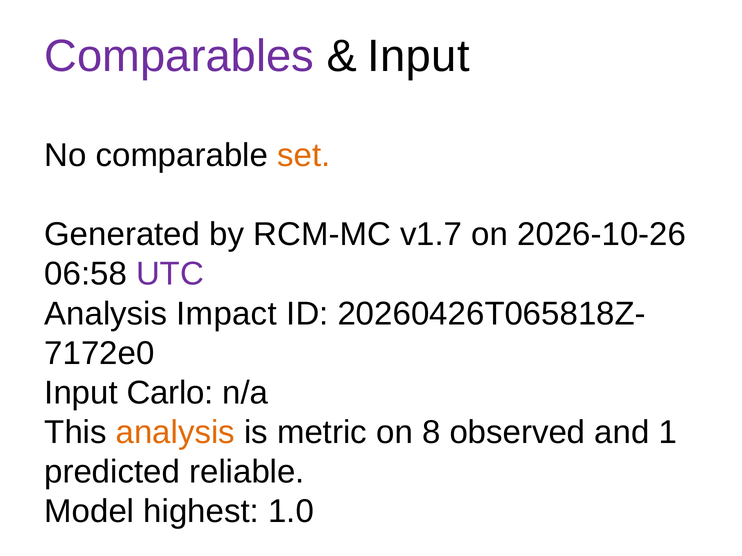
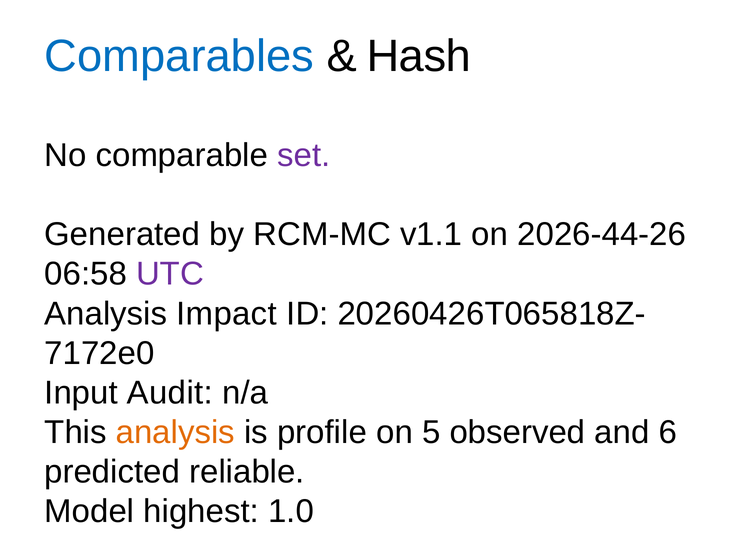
Comparables colour: purple -> blue (179, 56)
Input: Input -> Hash (419, 56)
set colour: orange -> purple (304, 156)
v1.7: v1.7 -> v1.1 (431, 235)
2026-10-26: 2026-10-26 -> 2026-44-26 (602, 235)
Carlo: Carlo -> Audit (170, 393)
metric: metric -> profile (322, 433)
8: 8 -> 5 (431, 433)
1: 1 -> 6 (668, 433)
